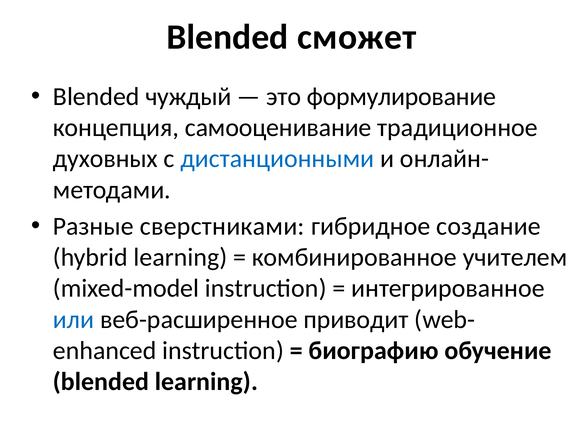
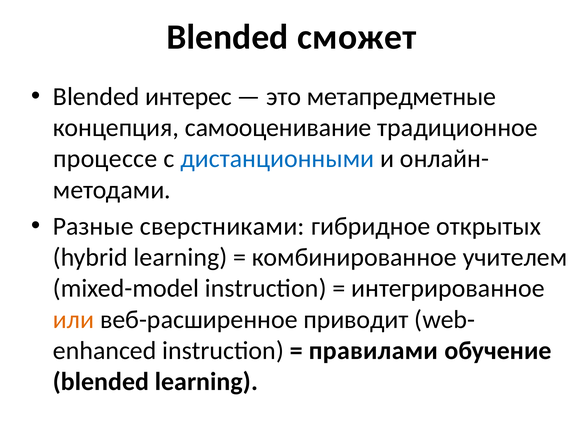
чуждый: чуждый -> интерес (188, 97)
формулирование: формулирование -> метапредметные (401, 97)
духовных: духовных -> процессе (105, 159)
создание: создание -> открытых (489, 226)
или colour: blue -> orange (74, 320)
биографию: биографию -> правилами (373, 351)
